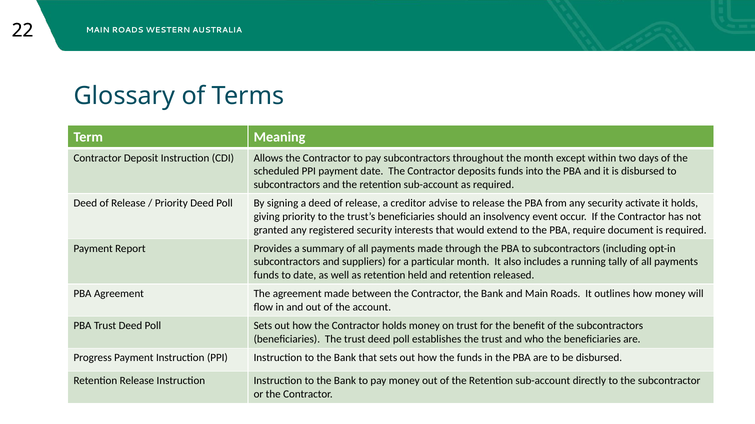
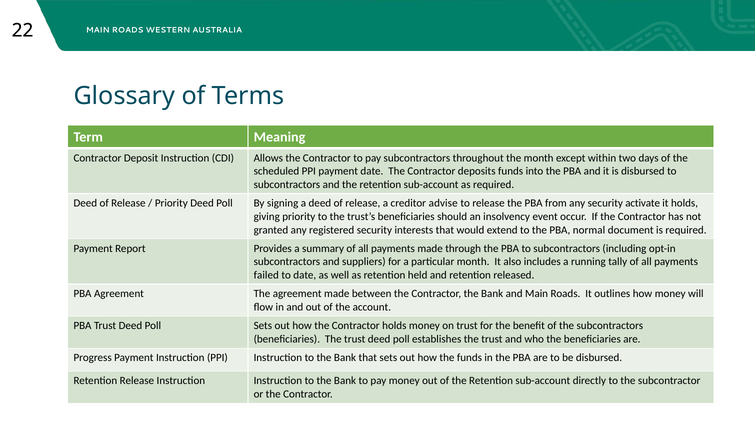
require: require -> normal (589, 230)
funds: funds -> failed (266, 276)
